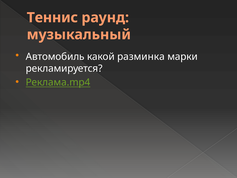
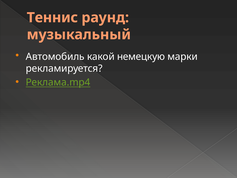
разминка: разминка -> немецкую (141, 57)
